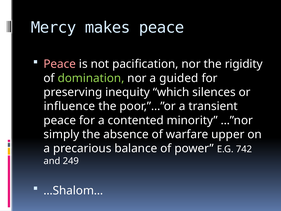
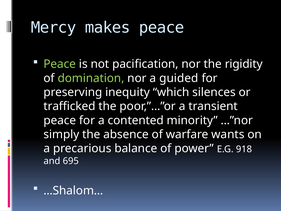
Peace colour: pink -> light green (60, 64)
influence: influence -> trafficked (69, 106)
upper: upper -> wants (228, 134)
742: 742 -> 918 (244, 149)
249: 249 -> 695 (71, 161)
